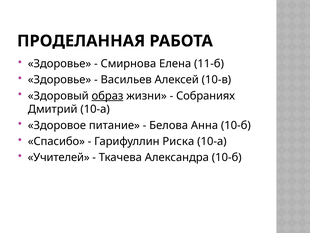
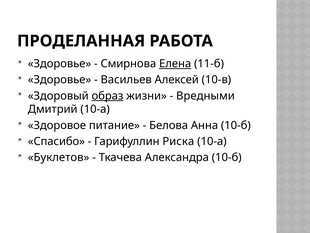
Елена underline: none -> present (175, 64)
Собраниях: Собраниях -> Вредными (205, 96)
Учителей: Учителей -> Буклетов (59, 157)
